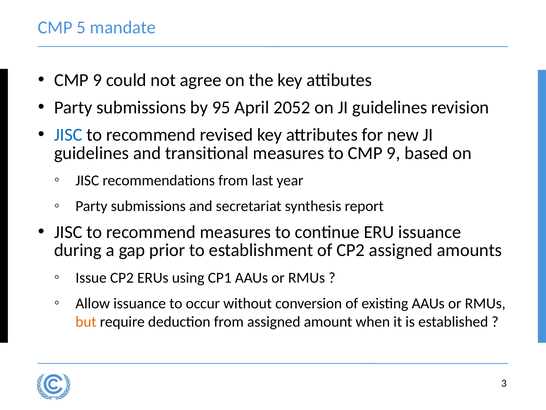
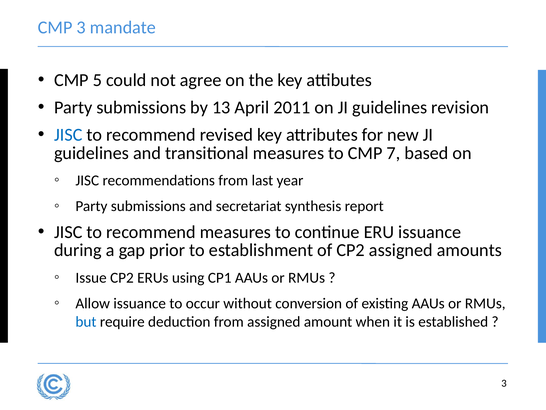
CMP 5: 5 -> 3 (81, 28)
9: 9 -> 5 (97, 80)
95: 95 -> 13 (221, 107)
2052: 2052 -> 2011 (292, 107)
to CMP 9: 9 -> 7 (394, 153)
but colour: orange -> blue (86, 321)
